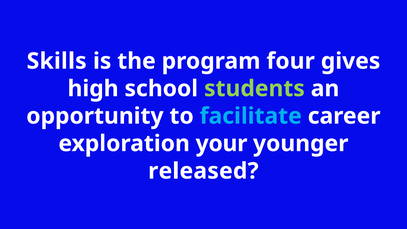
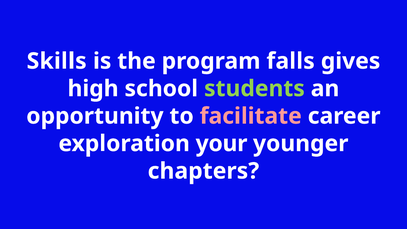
four: four -> falls (291, 61)
facilitate colour: light blue -> pink (251, 116)
released: released -> chapters (203, 171)
